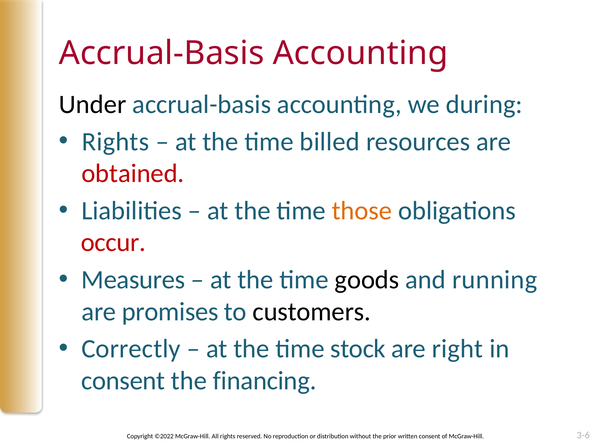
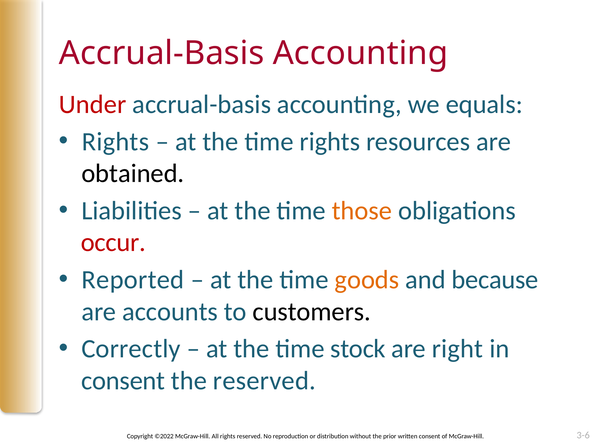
Under colour: black -> red (93, 104)
during: during -> equals (484, 104)
time billed: billed -> rights (330, 142)
obtained colour: red -> black (133, 173)
Measures: Measures -> Reported (133, 280)
goods colour: black -> orange (367, 280)
running: running -> because (495, 280)
promises: promises -> accounts (170, 311)
the financing: financing -> reserved (264, 381)
